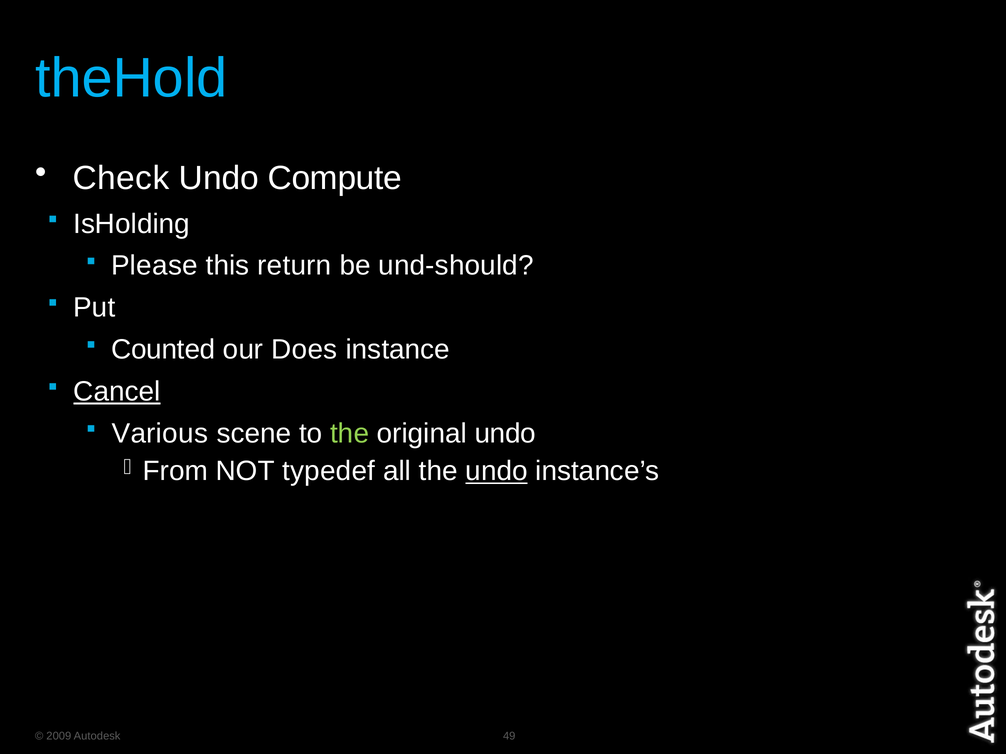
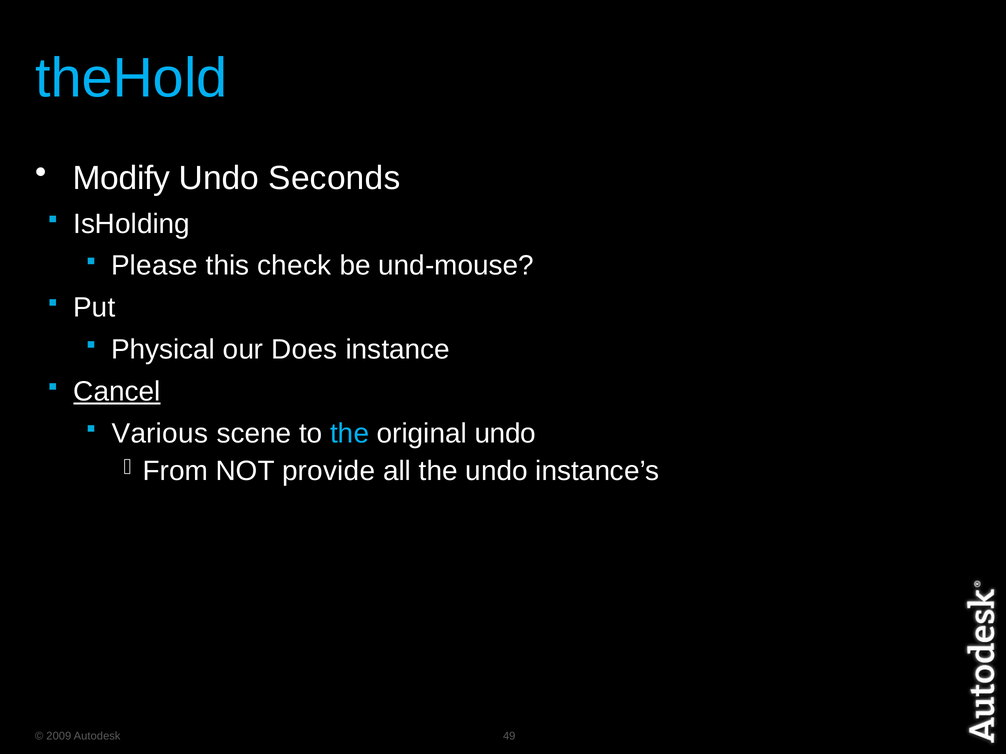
Check: Check -> Modify (121, 178)
Compute: Compute -> Seconds (334, 178)
return: return -> check (294, 266)
und-should: und-should -> und-mouse (456, 266)
Counted: Counted -> Physical (163, 350)
the colour: light green -> light blue (350, 434)
typedef: typedef -> provide (329, 471)
undo underline: present -> none (497, 471)
